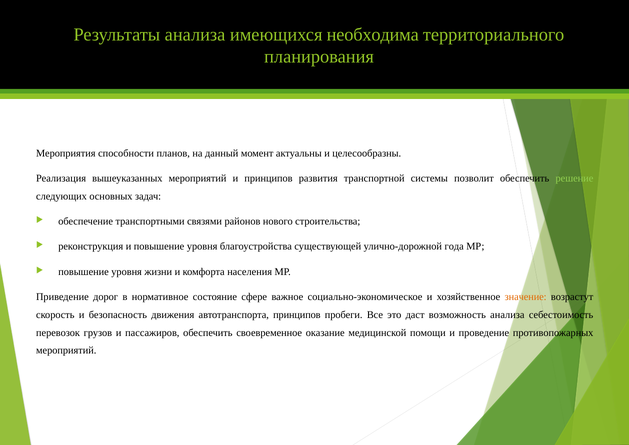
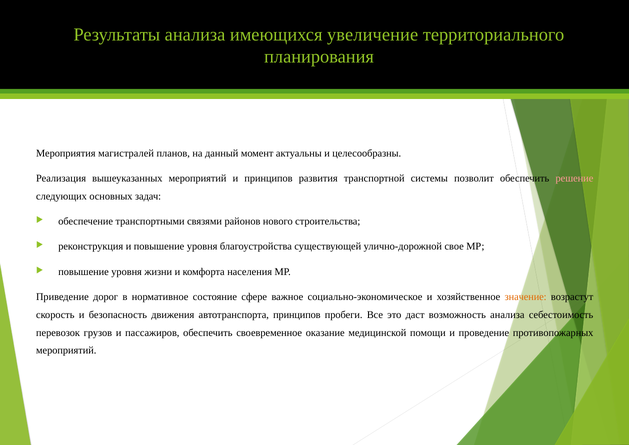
необходима: необходима -> увеличение (373, 34)
способности: способности -> магистралей (126, 153)
решение colour: light green -> pink (574, 178)
года: года -> свое (454, 246)
